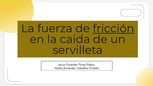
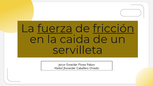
fuerza underline: none -> present (55, 29)
